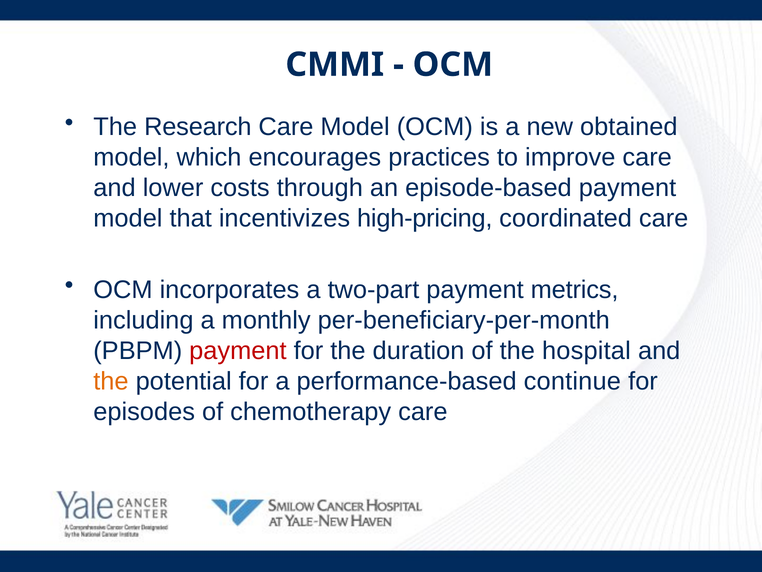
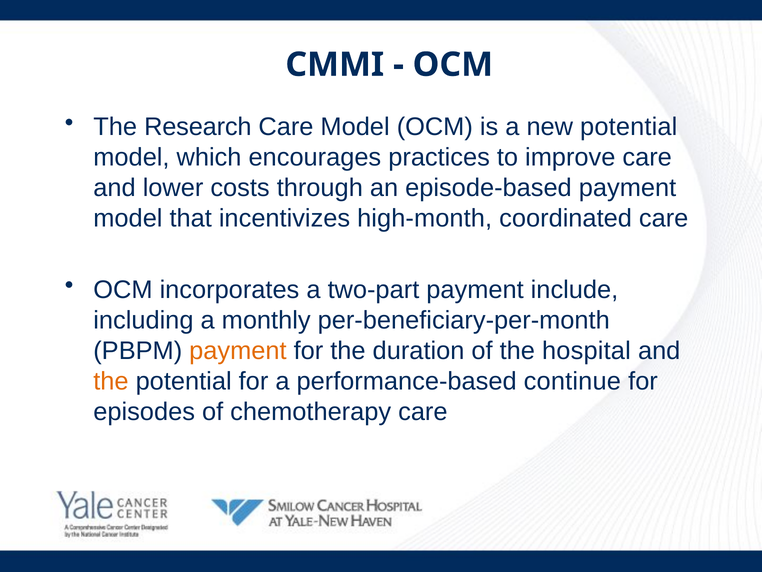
new obtained: obtained -> potential (629, 127)
high-pricing: high-pricing -> high-month (425, 218)
metrics: metrics -> include (575, 289)
payment colour: red -> orange (238, 350)
